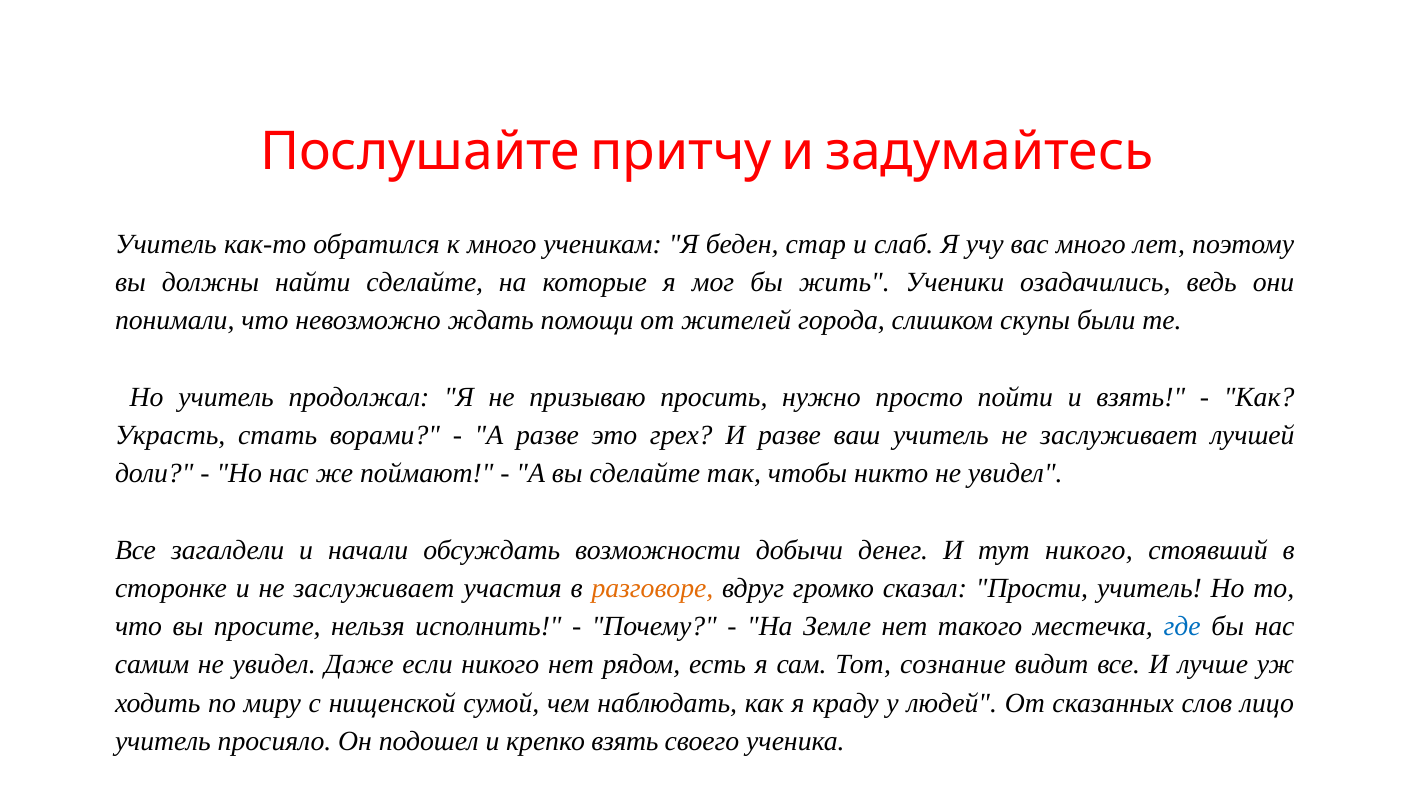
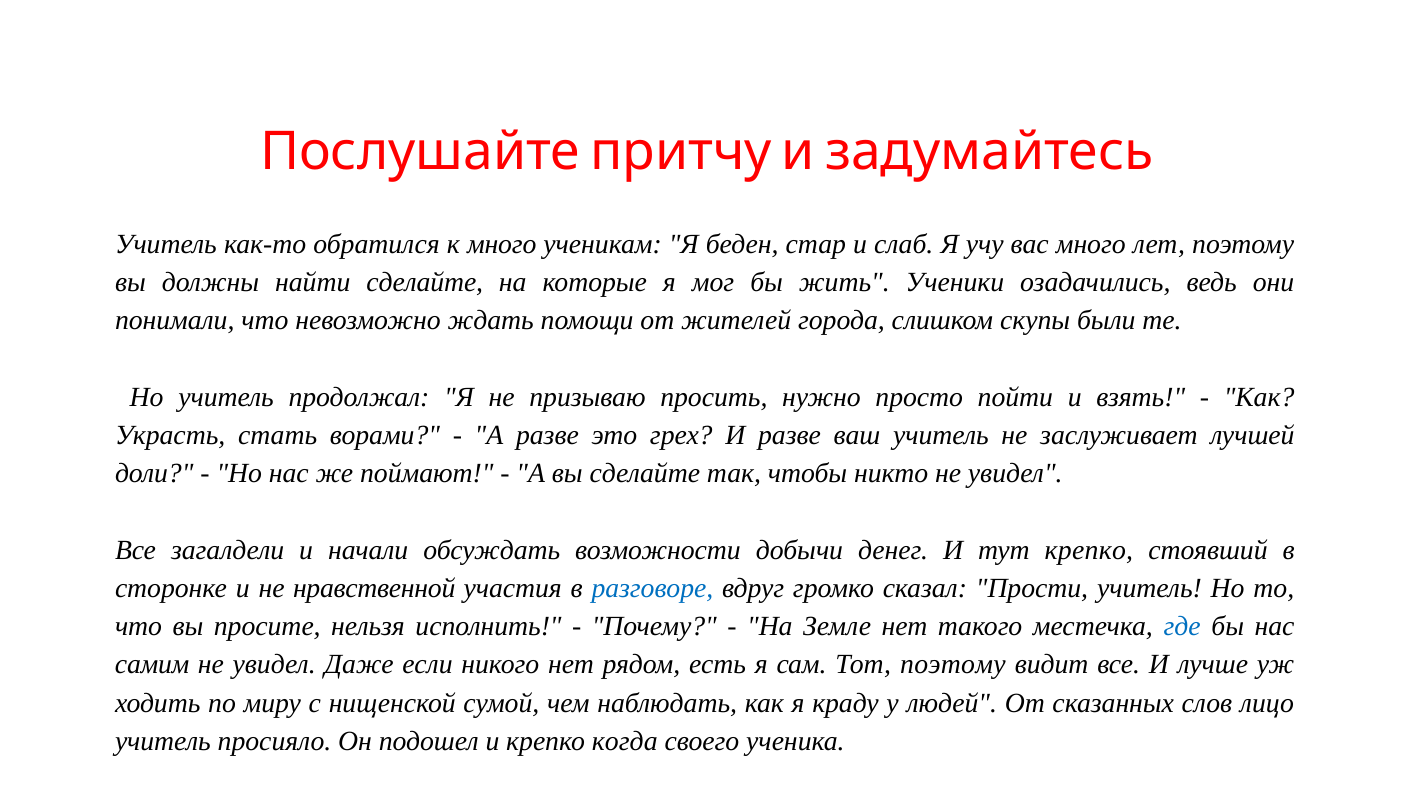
тут никого: никого -> крепко (1089, 550)
и не заслуживает: заслуживает -> нравственной (374, 588)
разговоре colour: orange -> blue (652, 588)
Тот сознание: сознание -> поэтому (953, 665)
крепко взять: взять -> когда (625, 741)
